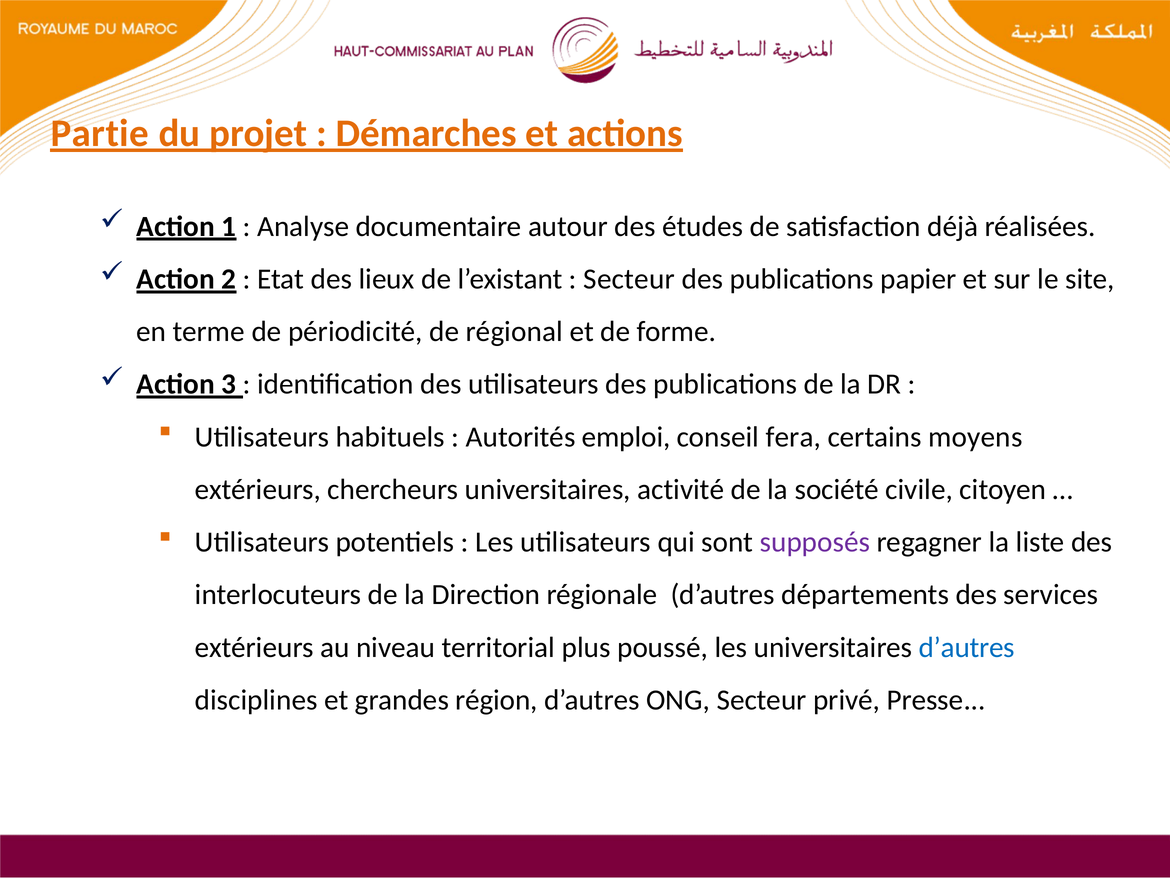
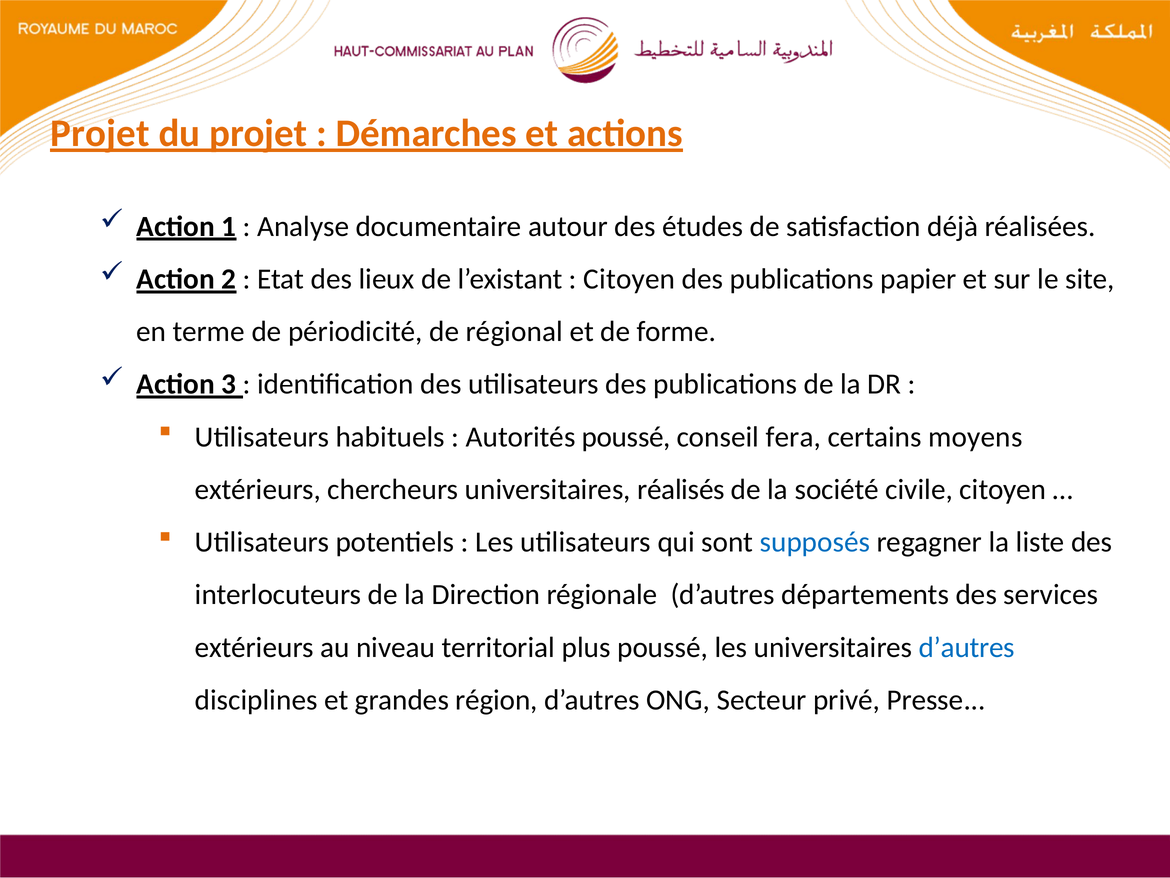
Partie: Partie -> Projet (100, 134)
Secteur: Secteur -> Citoyen (629, 279)
Autorités emploi: emploi -> poussé (626, 437)
activité: activité -> réalisés (681, 490)
supposés colour: purple -> blue (815, 542)
